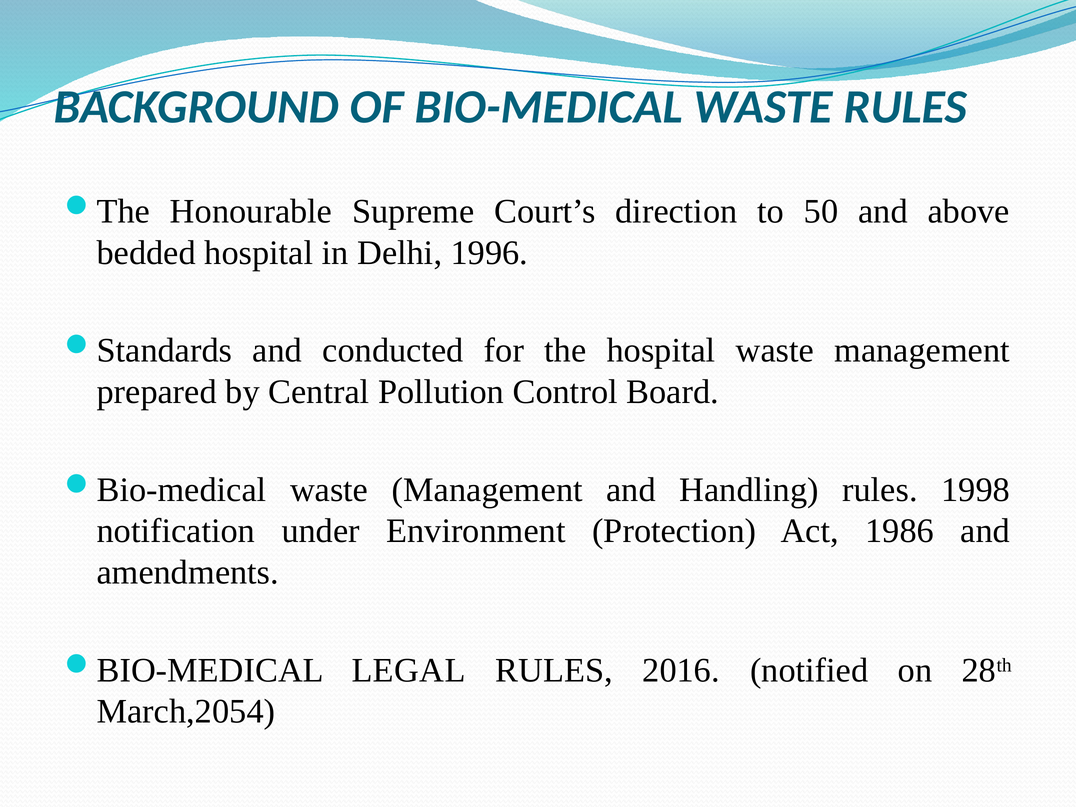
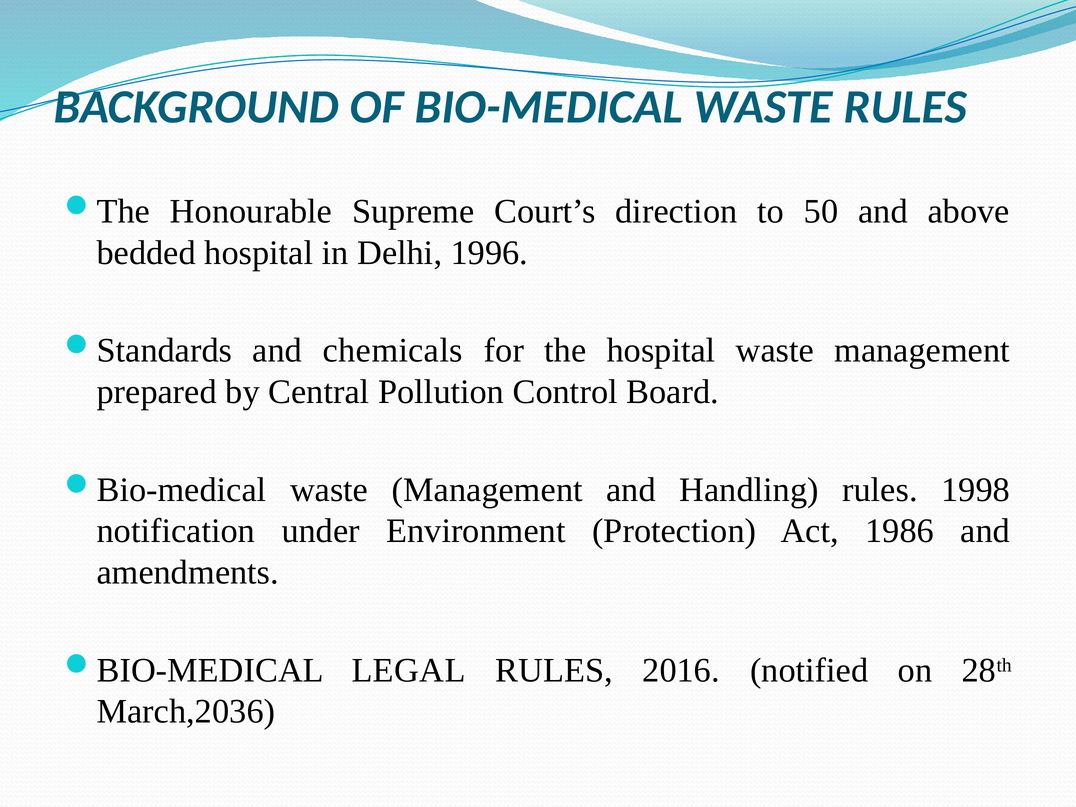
conducted: conducted -> chemicals (393, 351)
March,2054: March,2054 -> March,2036 (186, 711)
